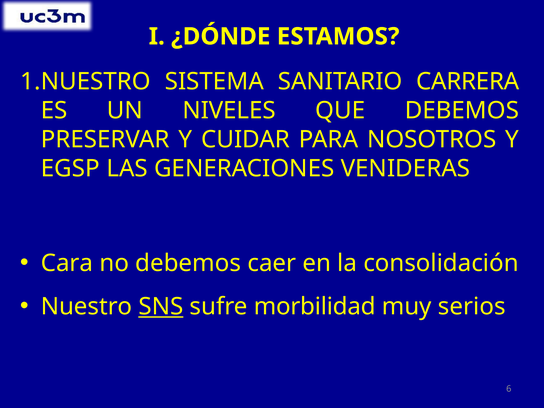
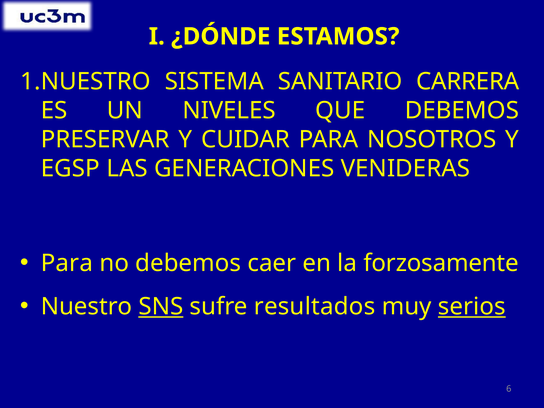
Cara: Cara -> Para (67, 263)
consolidación: consolidación -> forzosamente (441, 263)
morbilidad: morbilidad -> resultados (315, 307)
serios underline: none -> present (472, 307)
